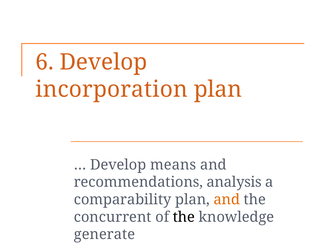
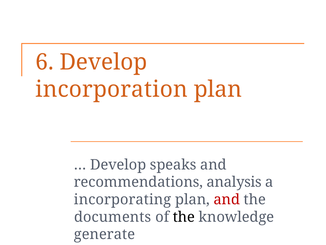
means: means -> speaks (173, 164)
comparability: comparability -> incorporating (123, 199)
and colour: orange -> red (227, 199)
concurrent: concurrent -> documents (113, 217)
